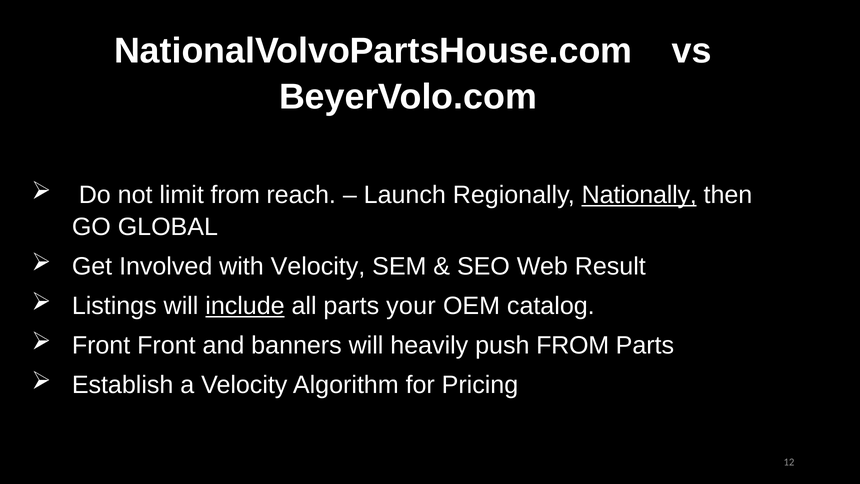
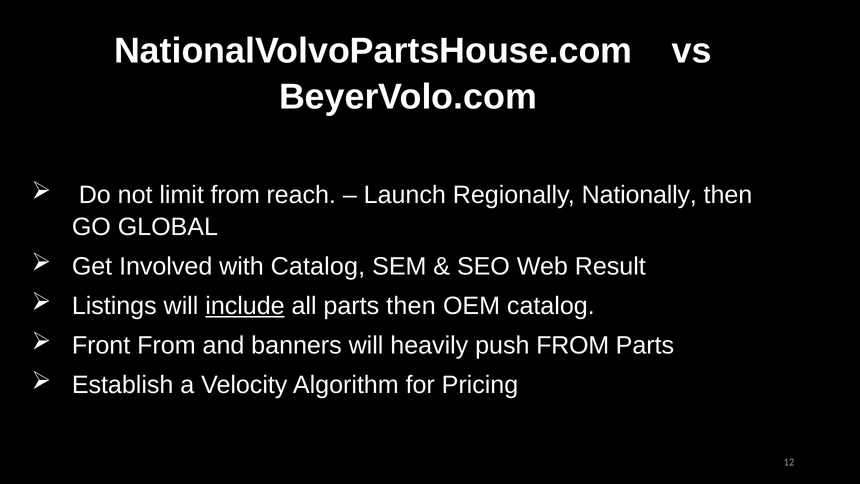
Nationally underline: present -> none (639, 195)
with Velocity: Velocity -> Catalog (318, 266)
parts your: your -> then (411, 306)
Front Front: Front -> From (166, 345)
